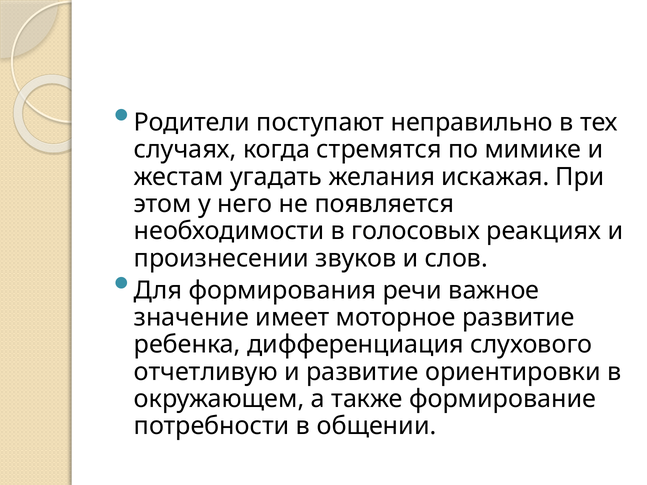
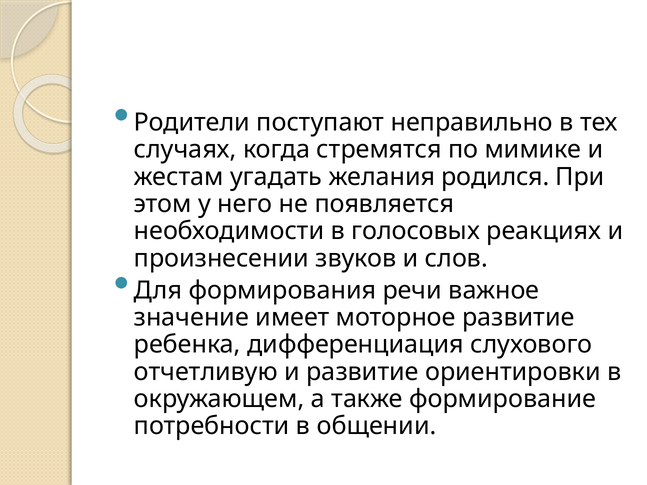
искажая: искажая -> родился (495, 177)
